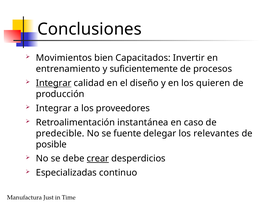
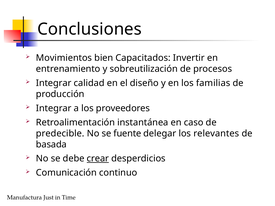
suficientemente: suficientemente -> sobreutilización (144, 69)
Integrar underline: present -> none (54, 83)
quieren: quieren -> familias (213, 83)
posible: posible -> basada (51, 145)
Especializadas: Especializadas -> Comunicación (66, 173)
